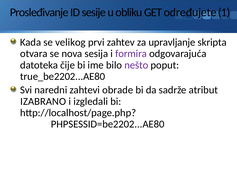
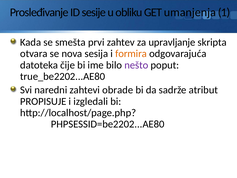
određujete: određujete -> umanjenja (190, 12)
velikog: velikog -> smešta (70, 42)
formira colour: purple -> orange (131, 54)
IZABRANO: IZABRANO -> PROPISUJE (43, 101)
